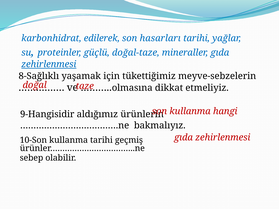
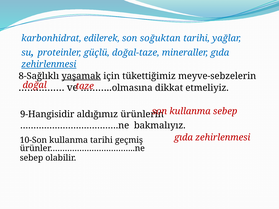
hasarları: hasarları -> soğuktan (160, 38)
yaşamak underline: none -> present (81, 76)
kullanma hangi: hangi -> sebep (225, 111)
